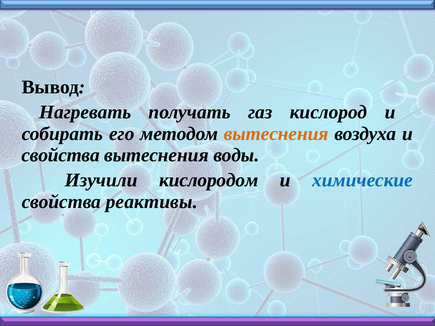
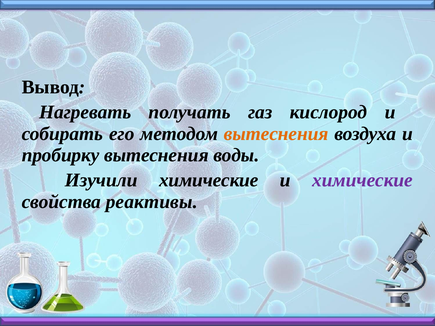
свойства: свойства -> пробирку (61, 155)
Изучили кислородом: кислородом -> химические (209, 180)
химические colour: blue -> purple (363, 180)
